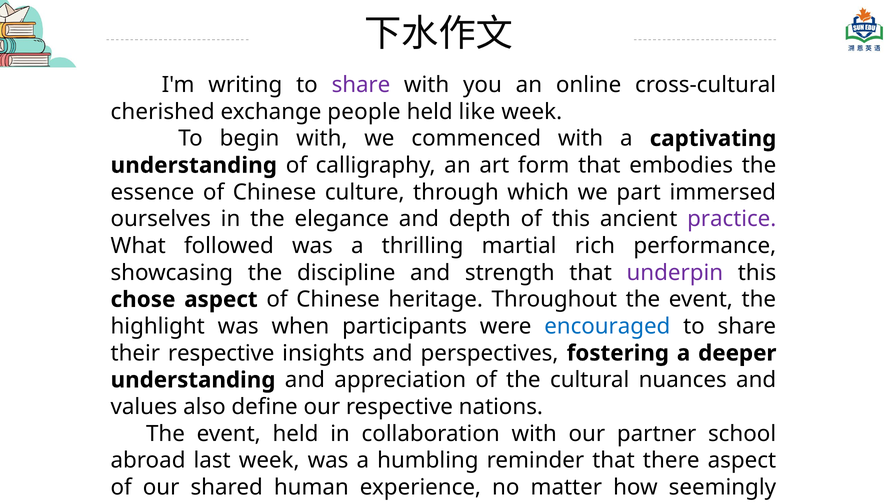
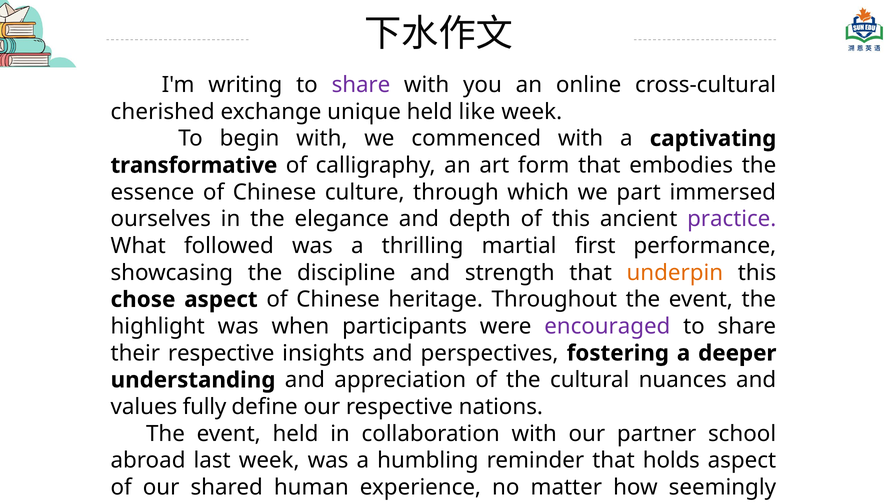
people: people -> unique (364, 112)
understanding: understanding -> transformative (194, 165)
rich: rich -> first (595, 246)
underpin colour: purple -> orange (675, 273)
encouraged colour: blue -> purple (607, 327)
also: also -> fully (205, 407)
that there: there -> holds (671, 461)
